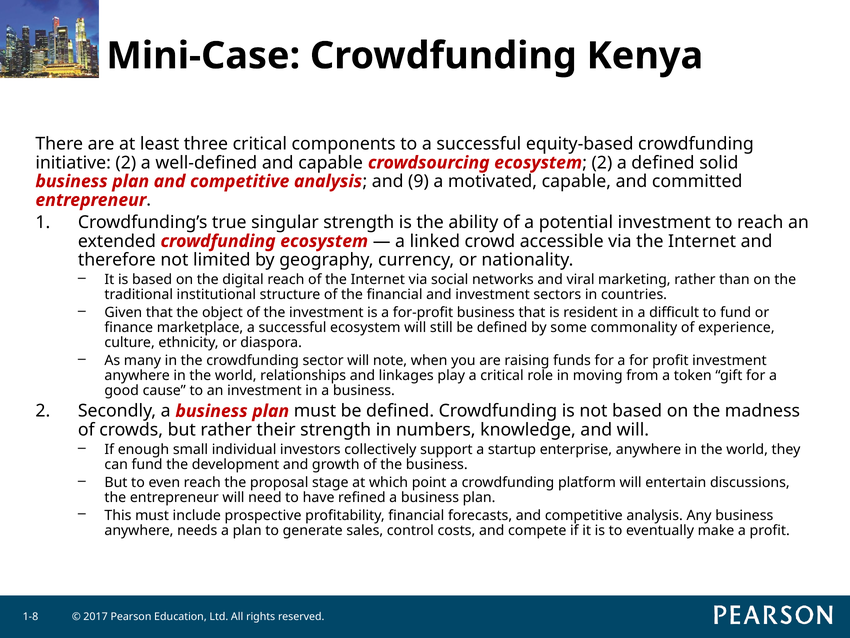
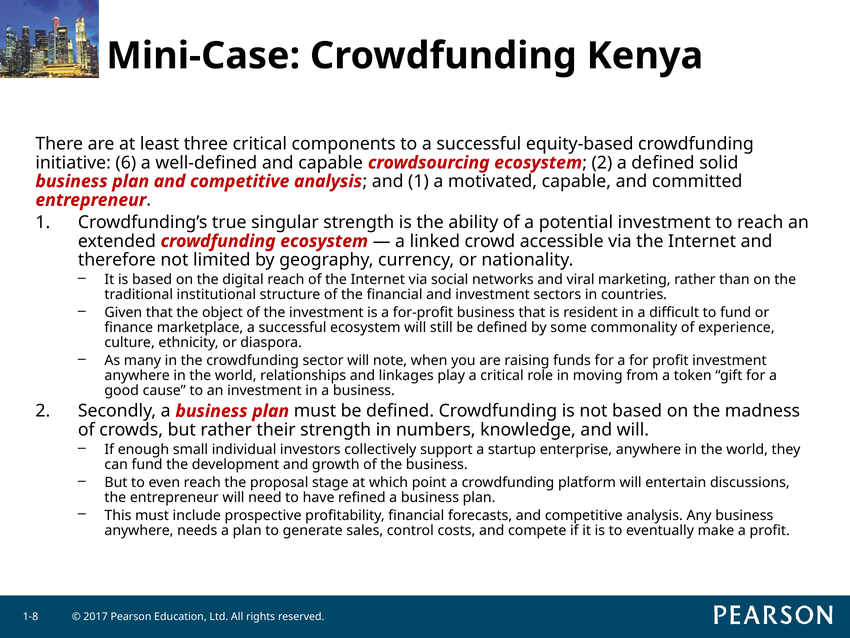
initiative 2: 2 -> 6 (126, 163)
and 9: 9 -> 1 (418, 181)
